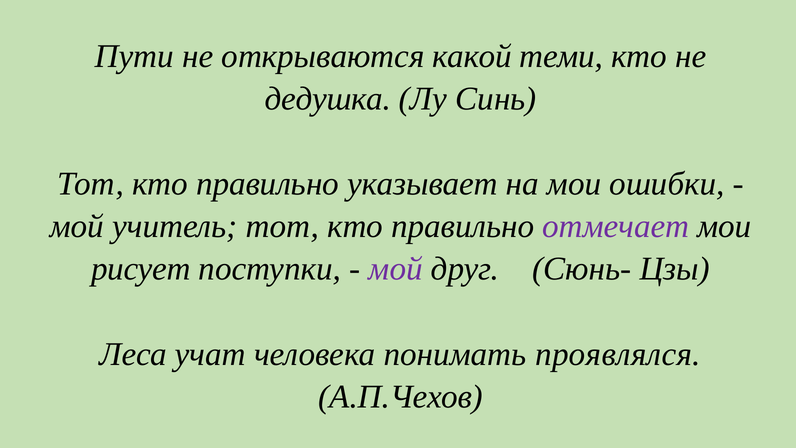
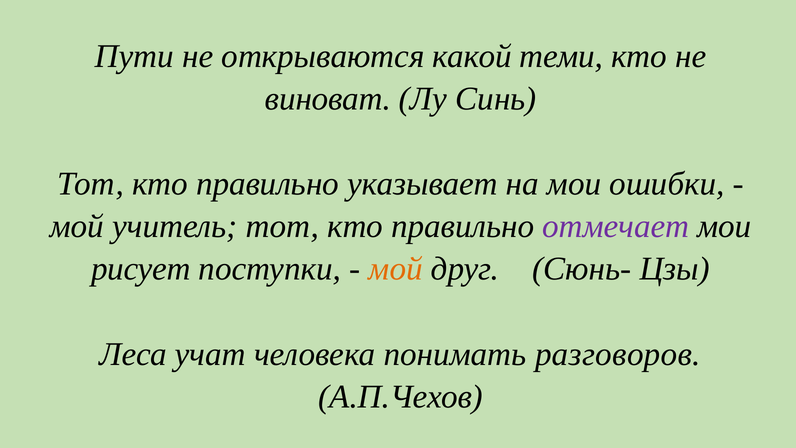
дедушка: дедушка -> виноват (328, 99)
мой colour: purple -> orange (396, 269)
проявлялся: проявлялся -> разговоров (618, 354)
